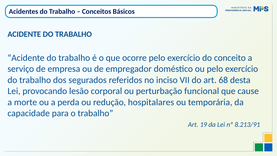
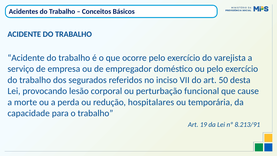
conceito: conceito -> varejista (230, 58)
68: 68 -> 50 (223, 80)
